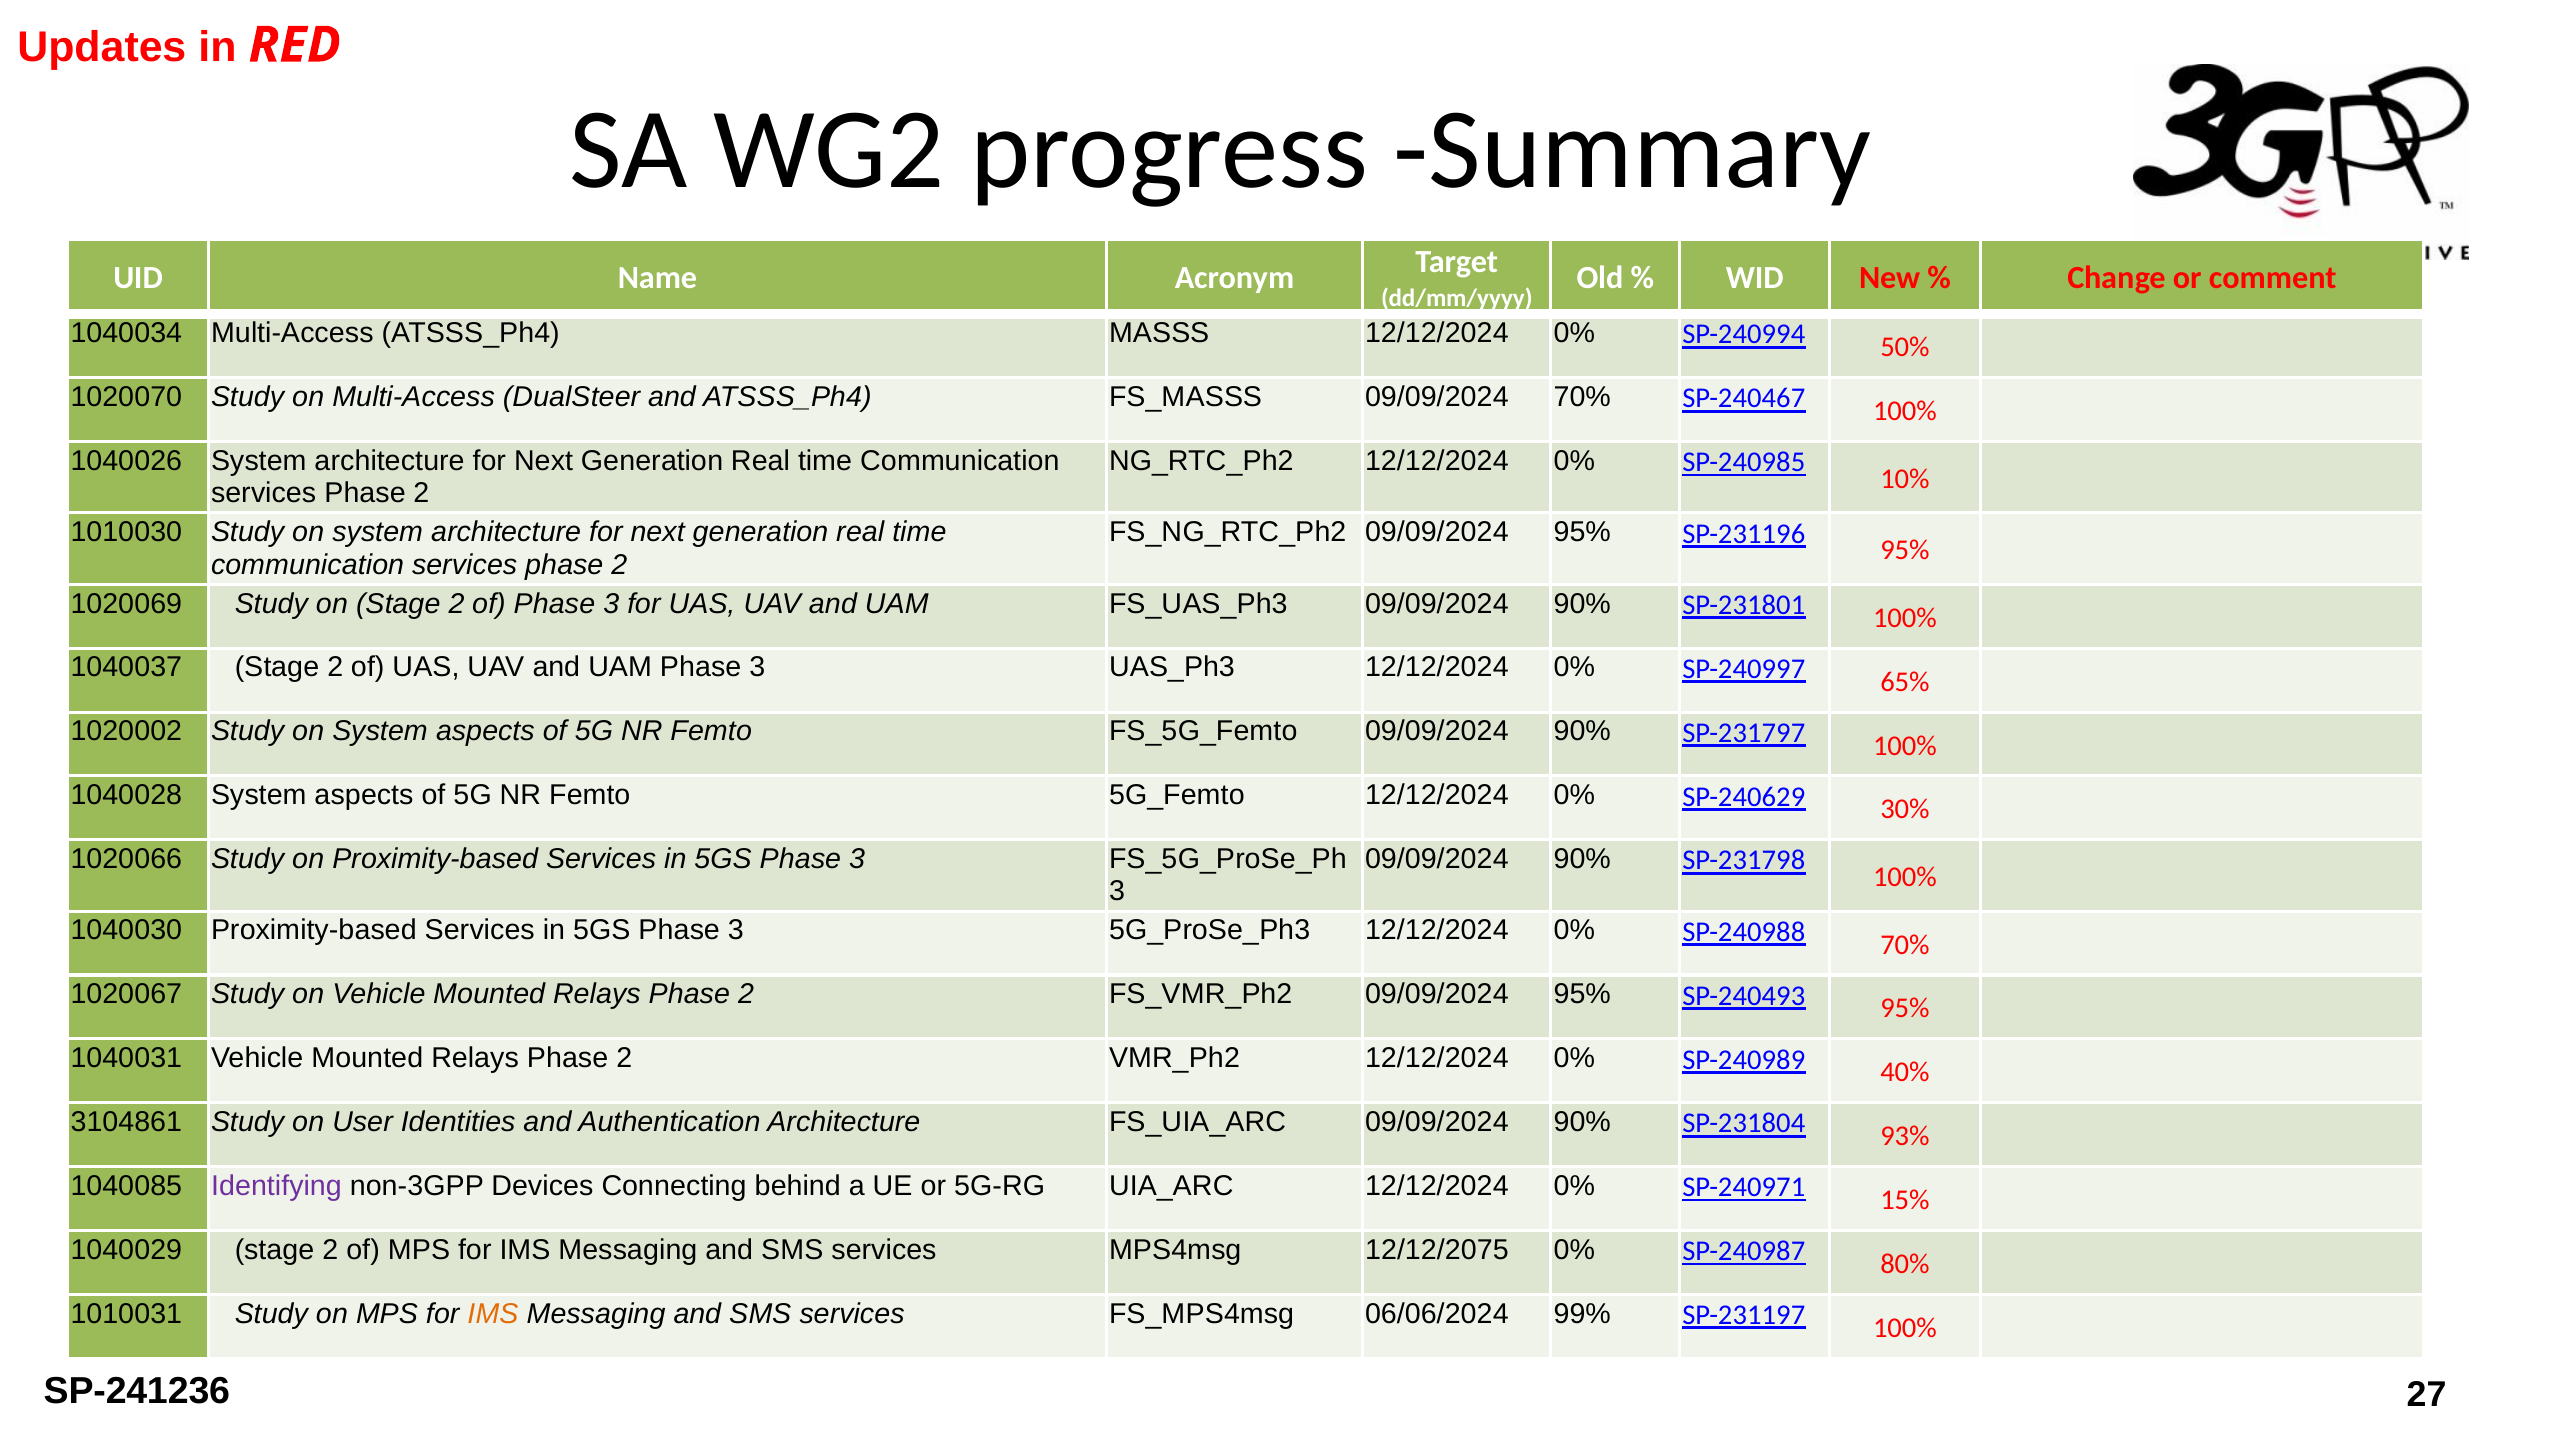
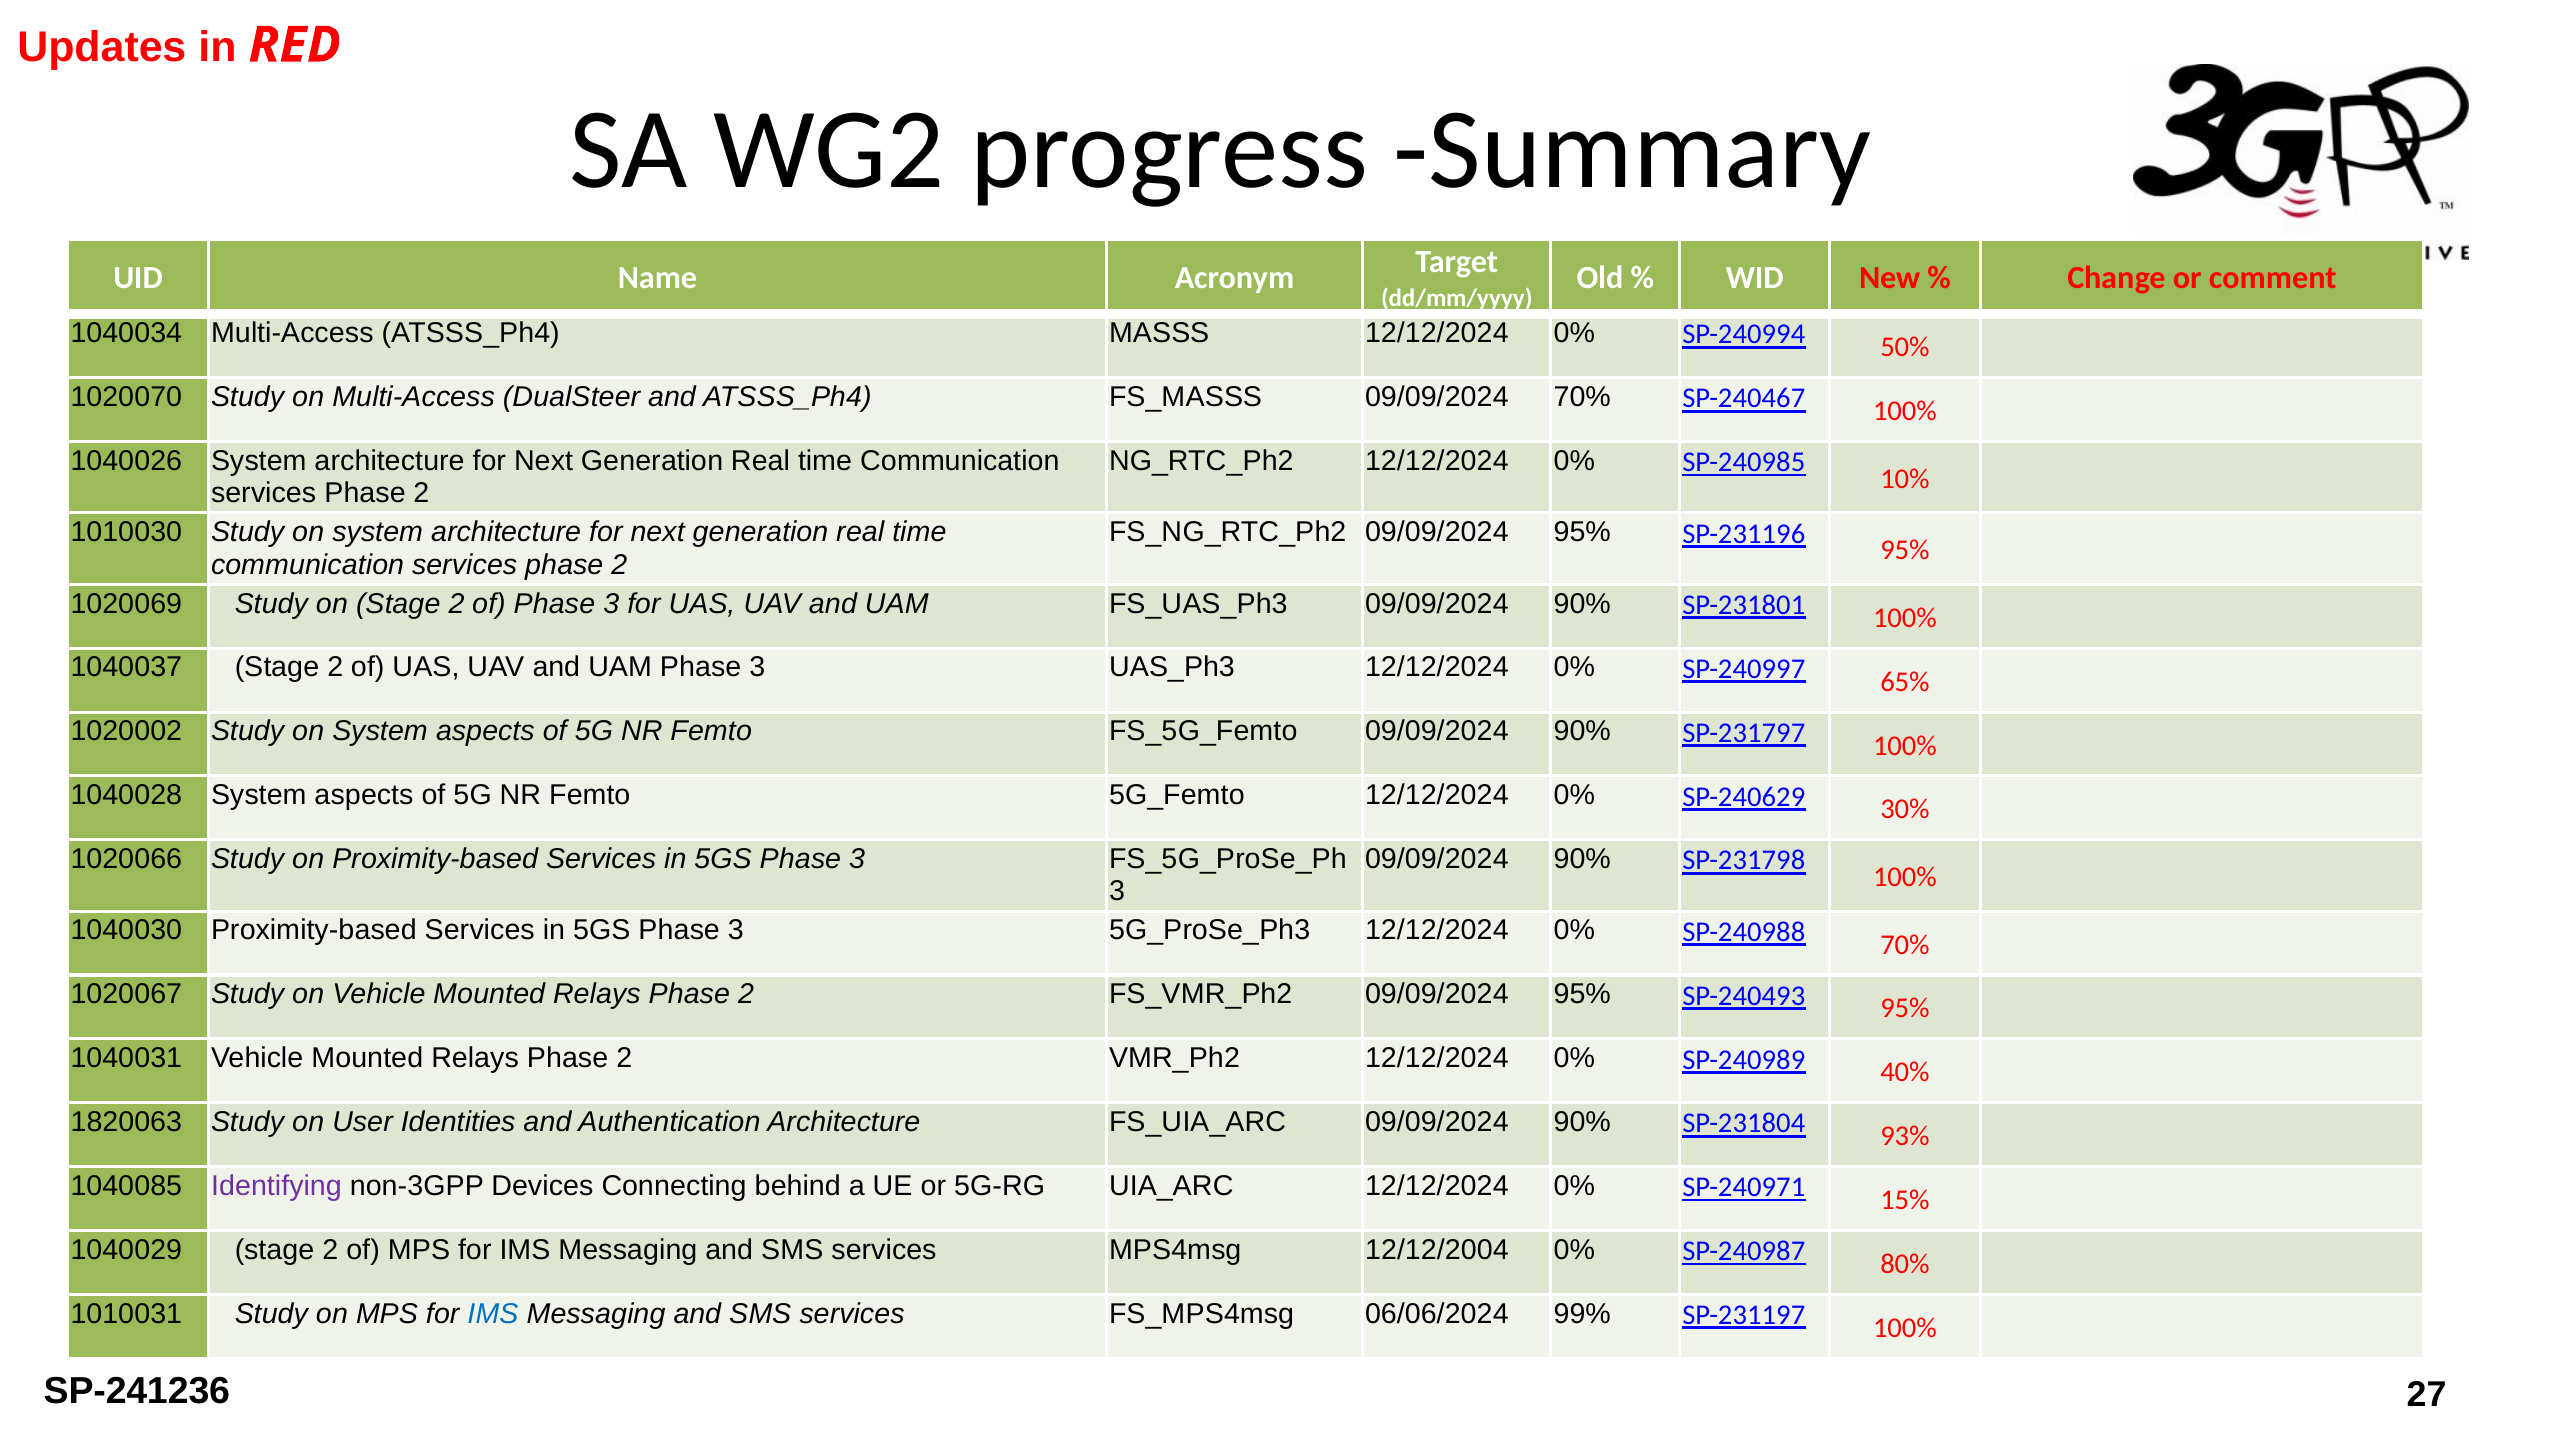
3104861: 3104861 -> 1820063 (126, 1122)
12/12/2075: 12/12/2075 -> 12/12/2004 (1437, 1250)
IMS colour: orange -> blue (493, 1314)
